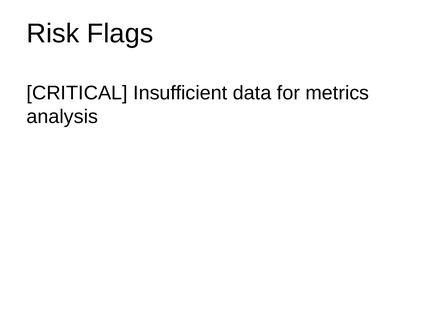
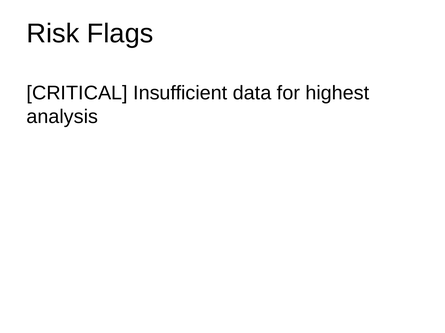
metrics: metrics -> highest (337, 93)
